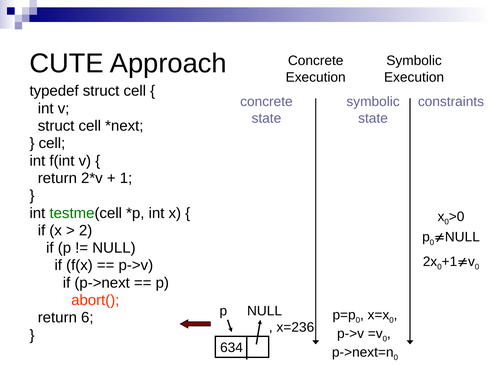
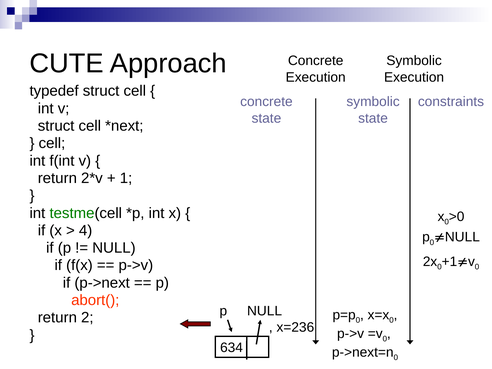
2: 2 -> 4 (86, 231)
6: 6 -> 2 (87, 318)
